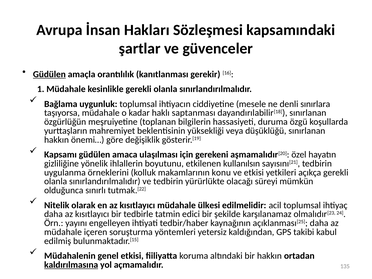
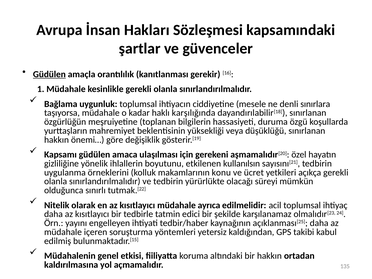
saptanması: saptanması -> karşılığında (194, 113)
ve etkisi: etkisi -> ücret (254, 172)
ülkesi: ülkesi -> ayrıca (209, 205)
kaldırılmasına underline: present -> none (71, 265)
